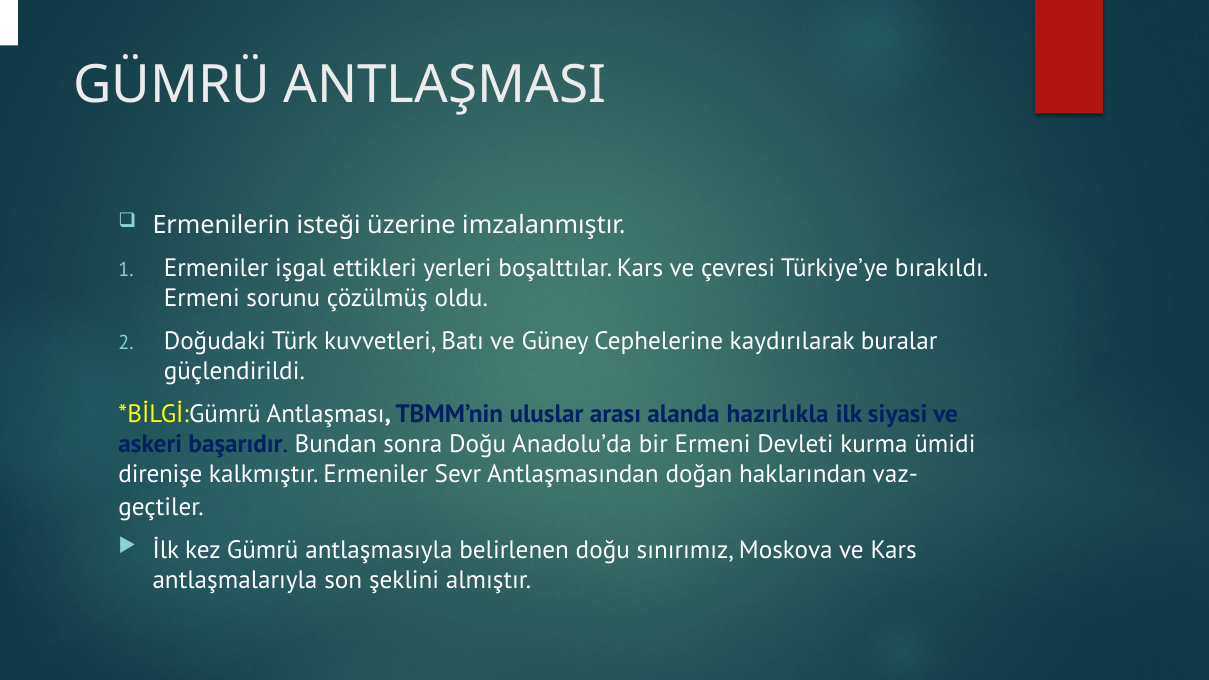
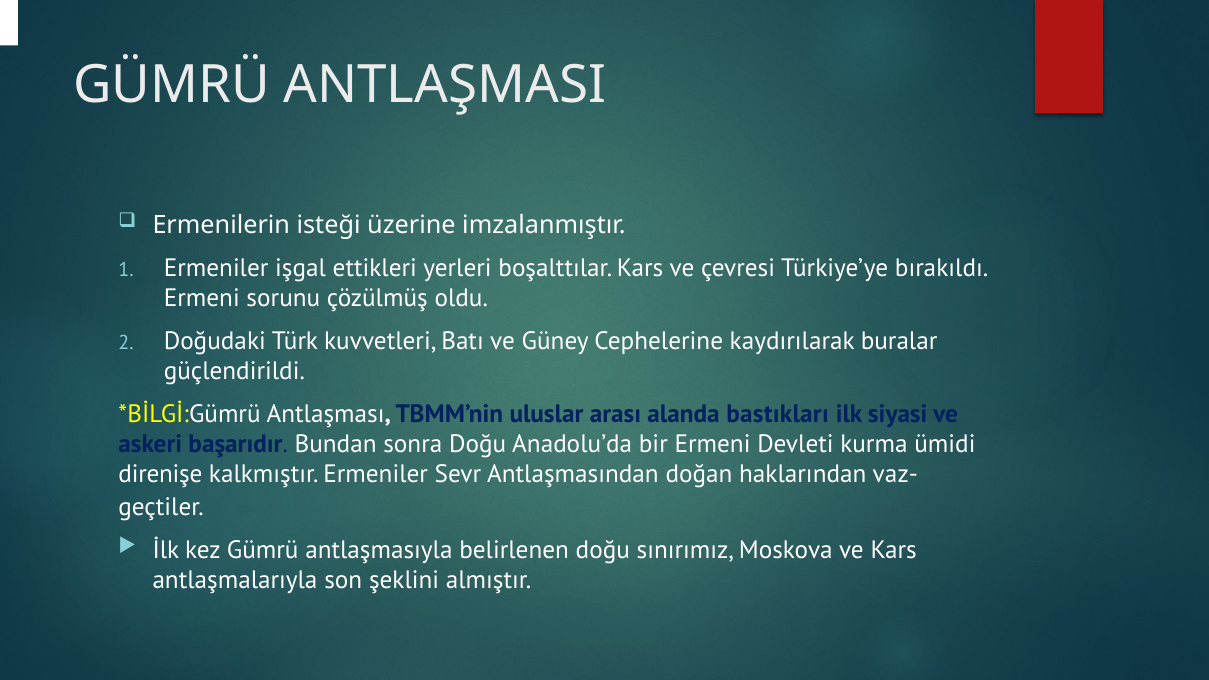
hazırlıkla: hazırlıkla -> bastıkları (778, 414)
